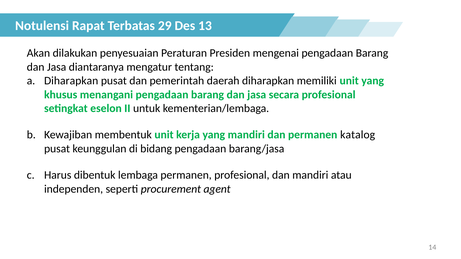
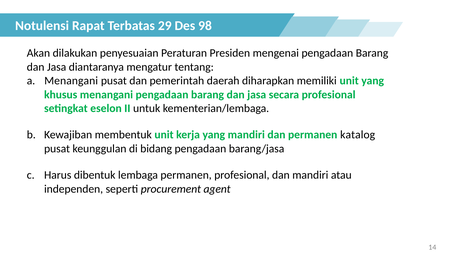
13: 13 -> 98 (205, 26)
Diharapkan: Diharapkan -> Menangani (71, 81)
